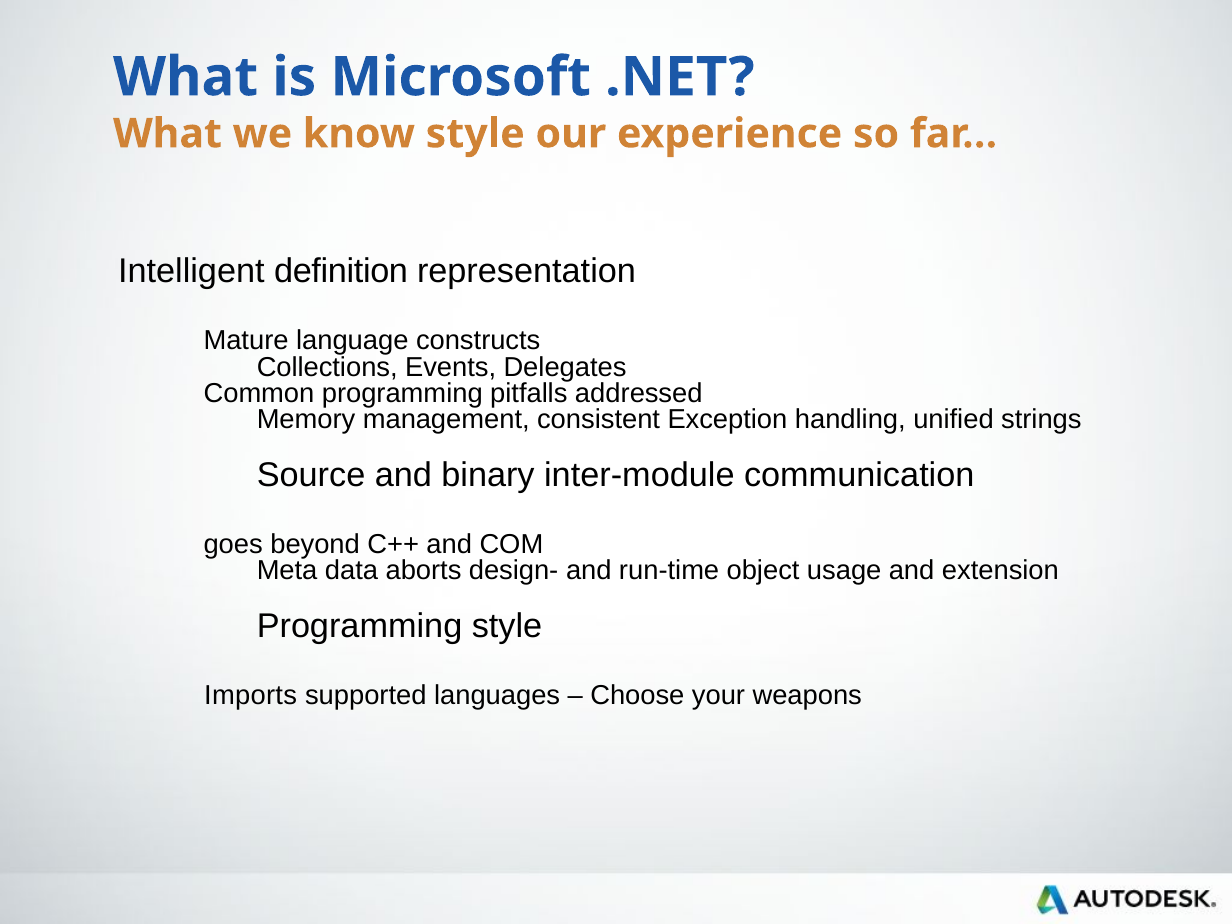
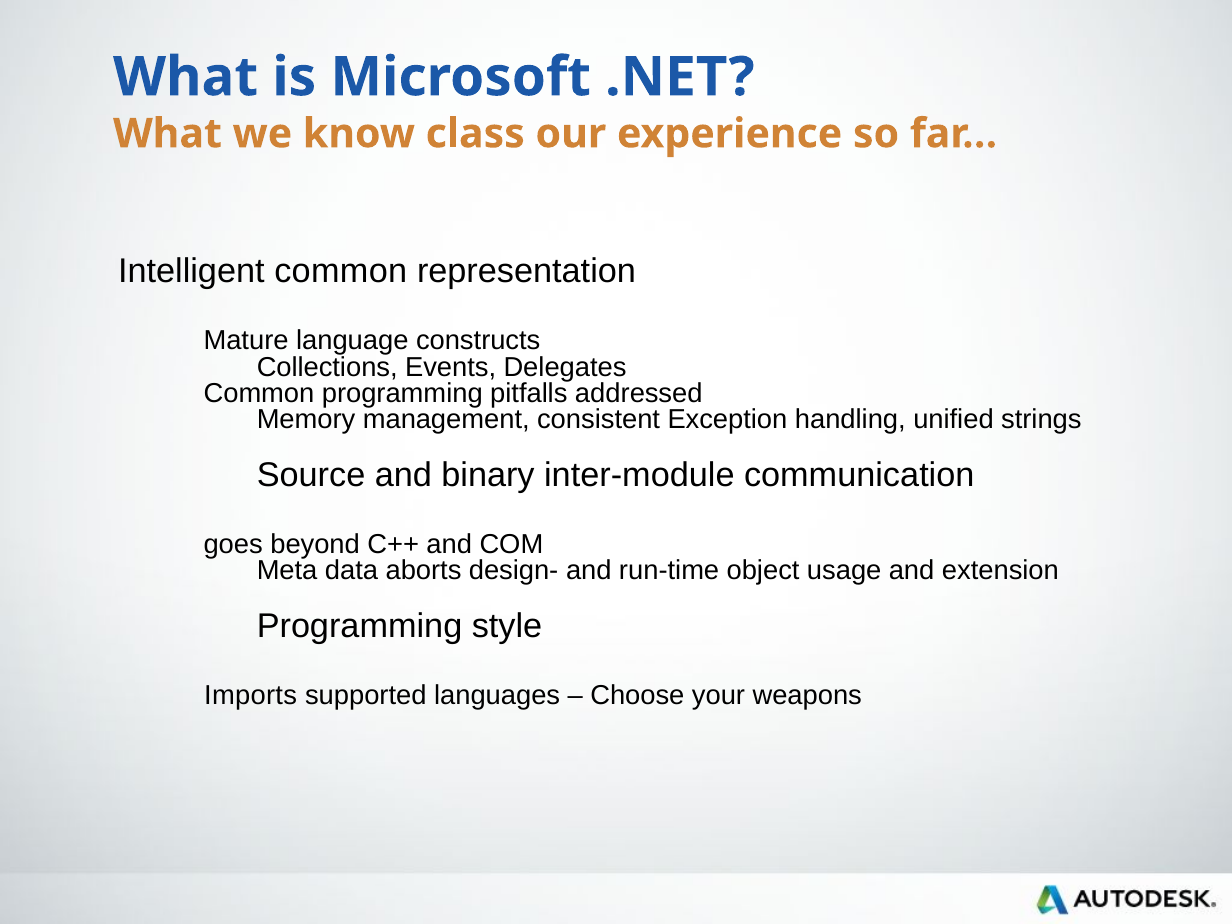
know style: style -> class (475, 134)
Intelligent definition: definition -> common (341, 272)
